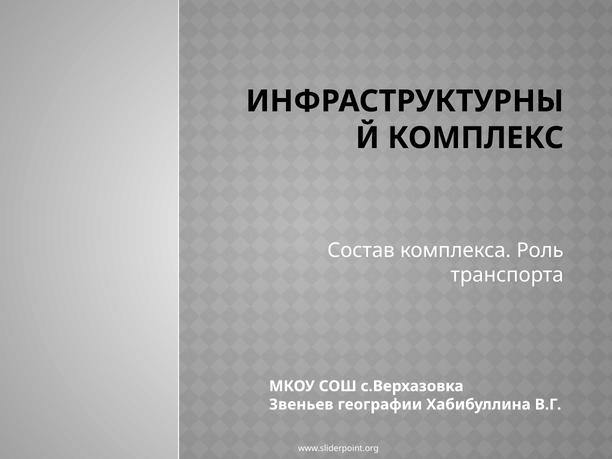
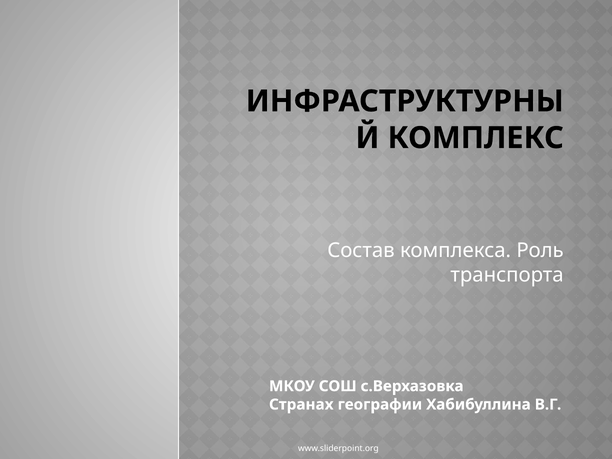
Звеньев: Звеньев -> Странах (301, 405)
